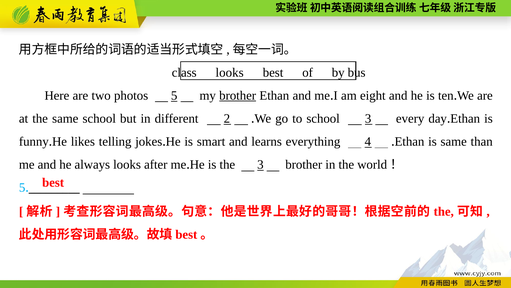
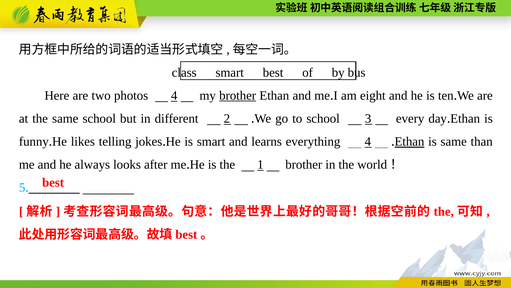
class looks: looks -> smart (230, 72)
photos 5: 5 -> 4 (174, 95)
Ethan underline: none -> present (409, 141)
the 3: 3 -> 1 (260, 164)
